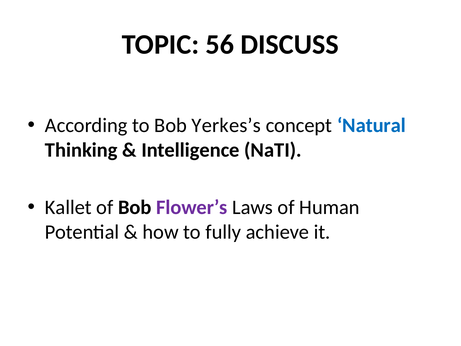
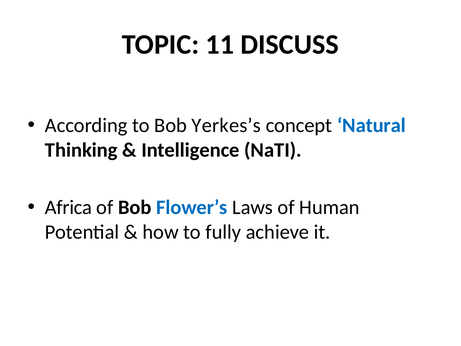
56: 56 -> 11 (220, 45)
Kallet: Kallet -> Africa (68, 207)
Flower’s colour: purple -> blue (192, 207)
